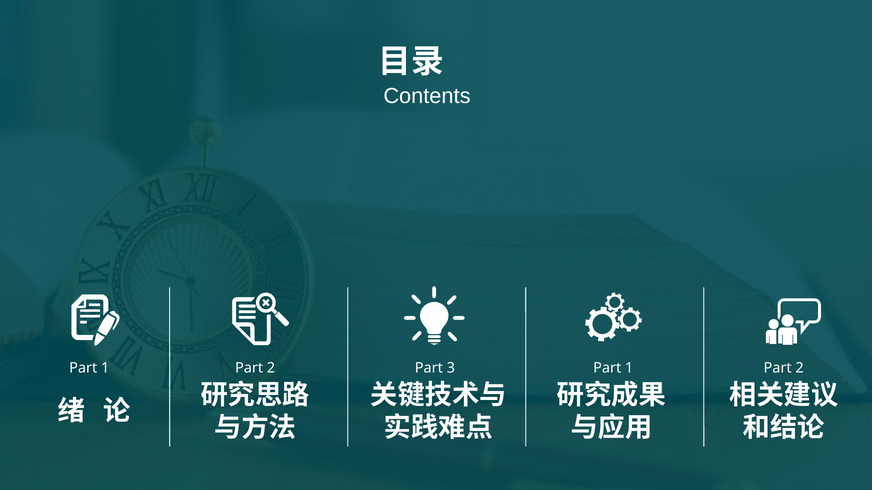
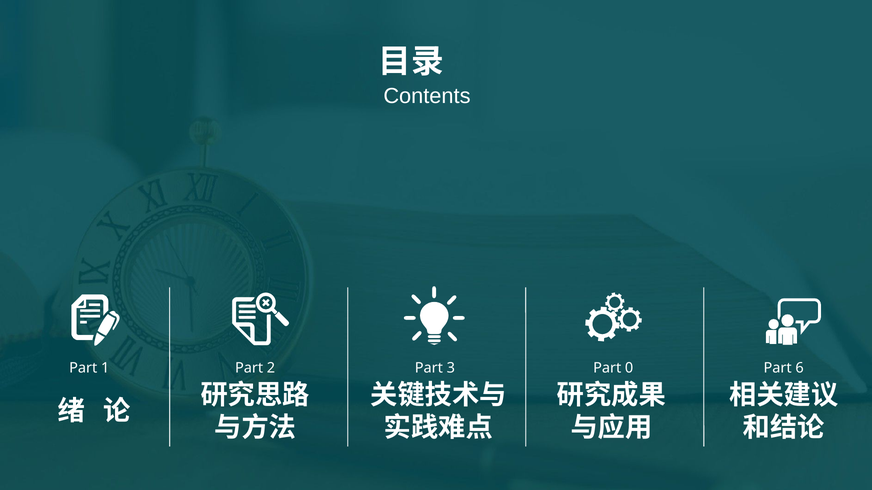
3 Part 1: 1 -> 0 (629, 368)
2: 2 -> 6 (800, 368)
